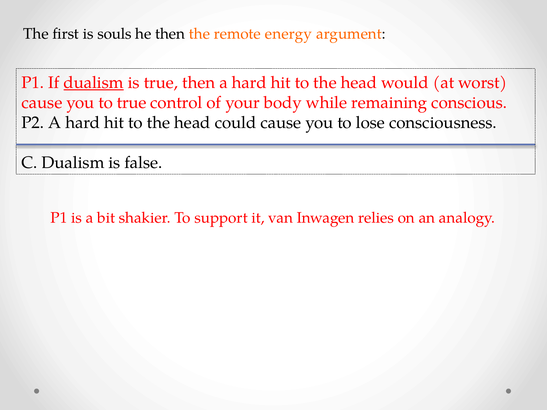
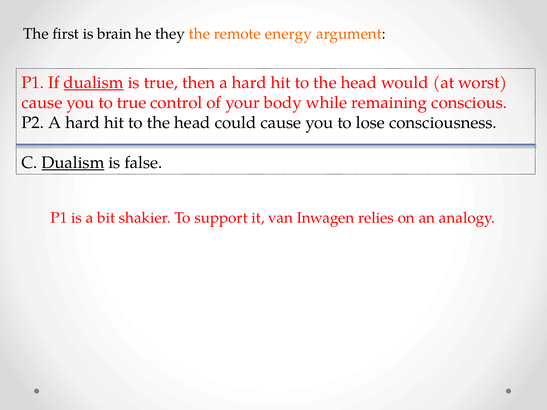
souls: souls -> brain (114, 34)
he then: then -> they (170, 34)
Dualism underline: none -> present (73, 163)
